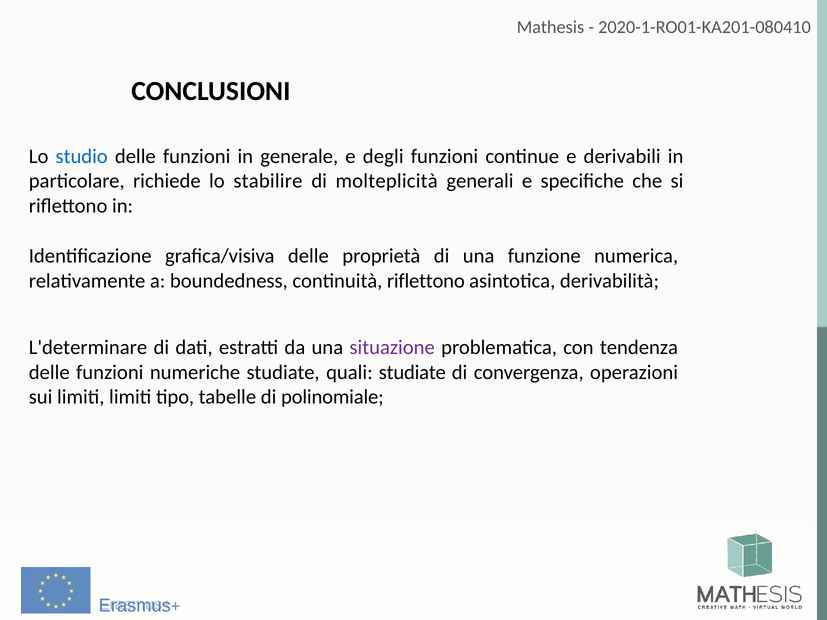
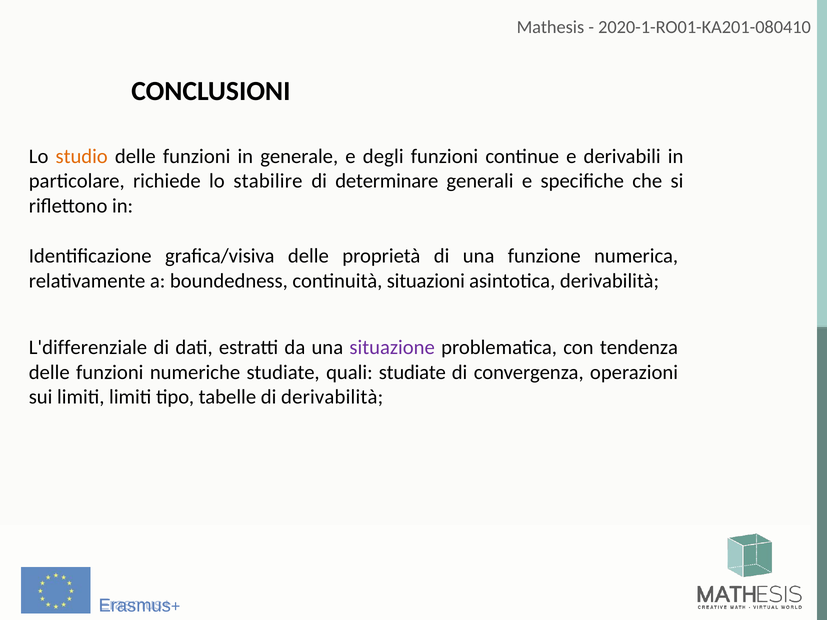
studio colour: blue -> orange (82, 156)
molteplicità: molteplicità -> determinare (387, 181)
continuità riflettono: riflettono -> situazioni (426, 281)
L'determinare: L'determinare -> L'differenziale (88, 348)
di polinomiale: polinomiale -> derivabilità (332, 397)
